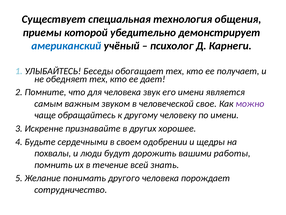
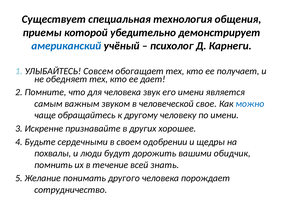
Беседы: Беседы -> Совсем (98, 71)
можно colour: purple -> blue (250, 103)
работы: работы -> обидчик (232, 153)
